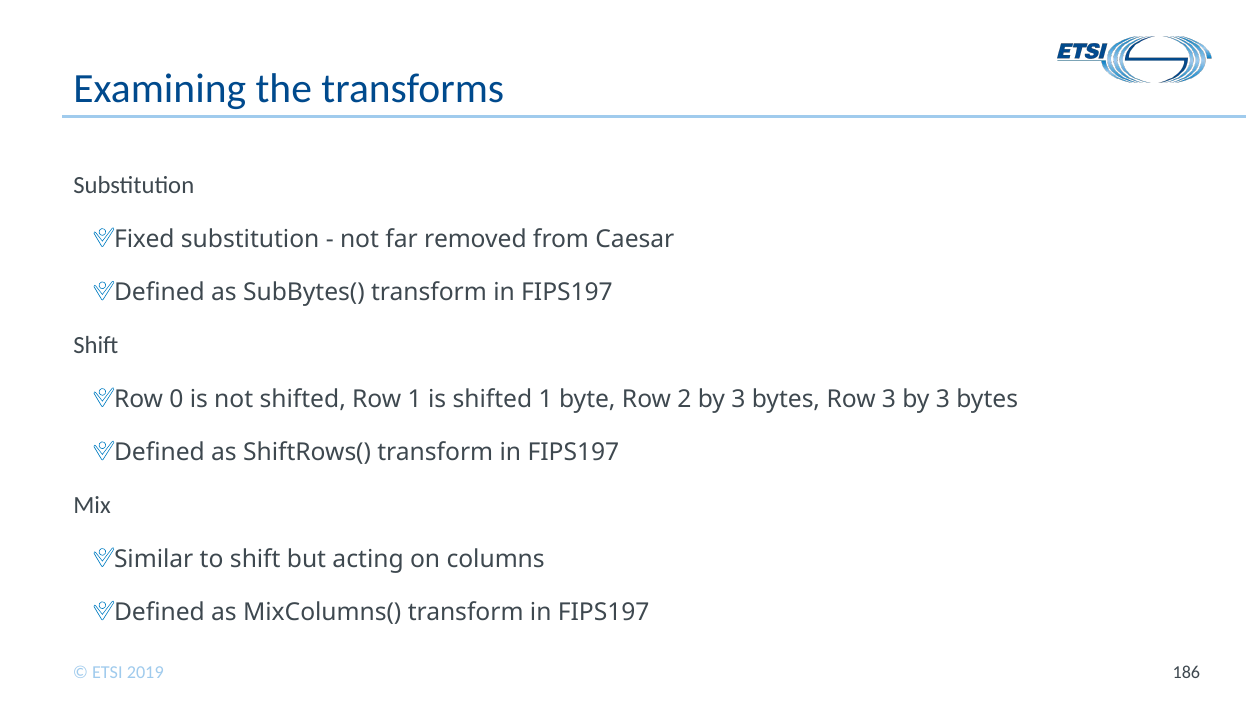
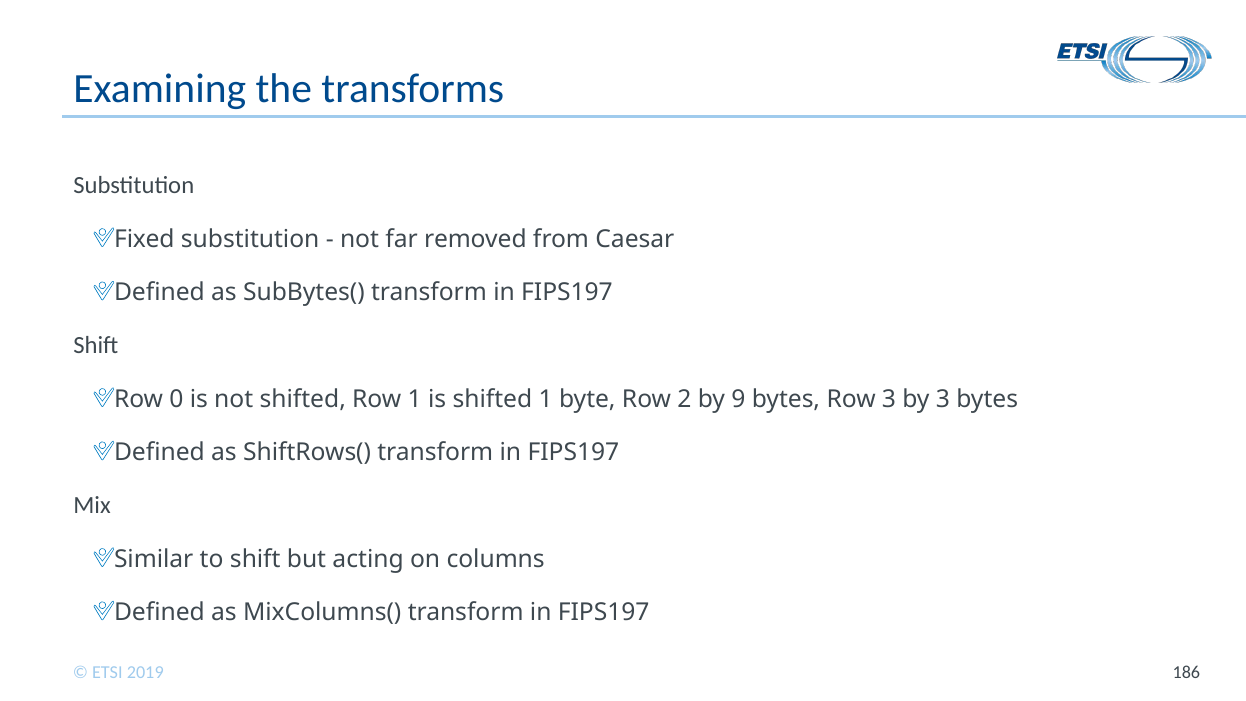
2 by 3: 3 -> 9 (739, 399)
